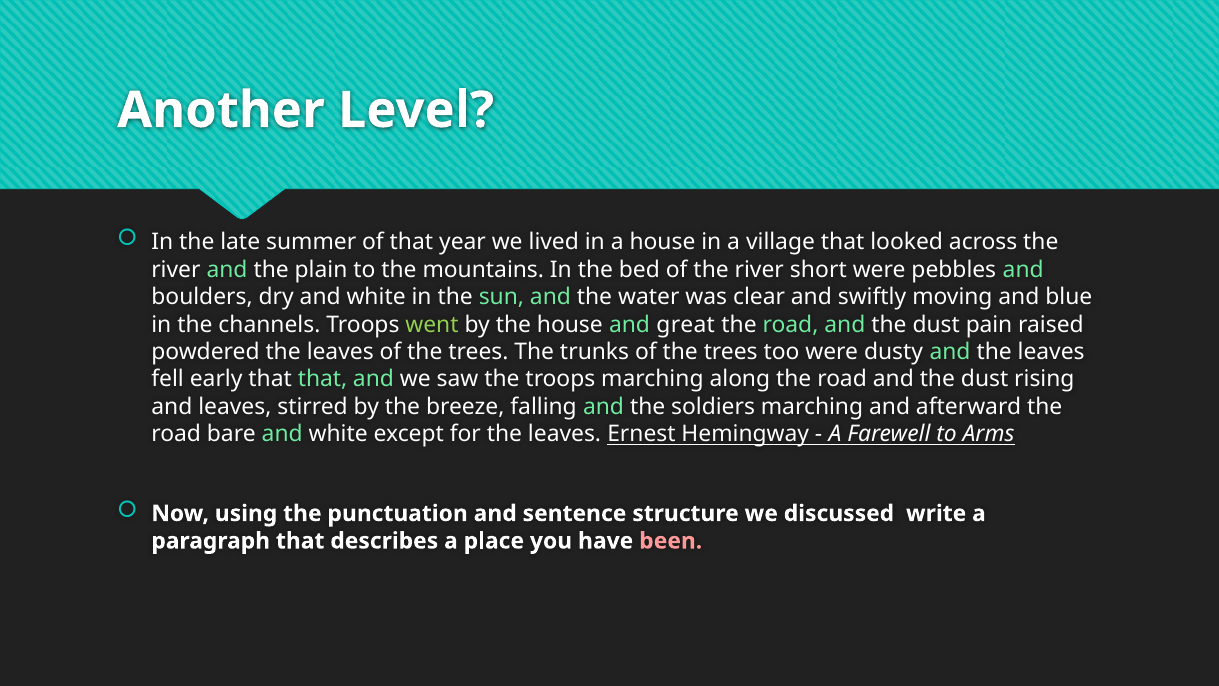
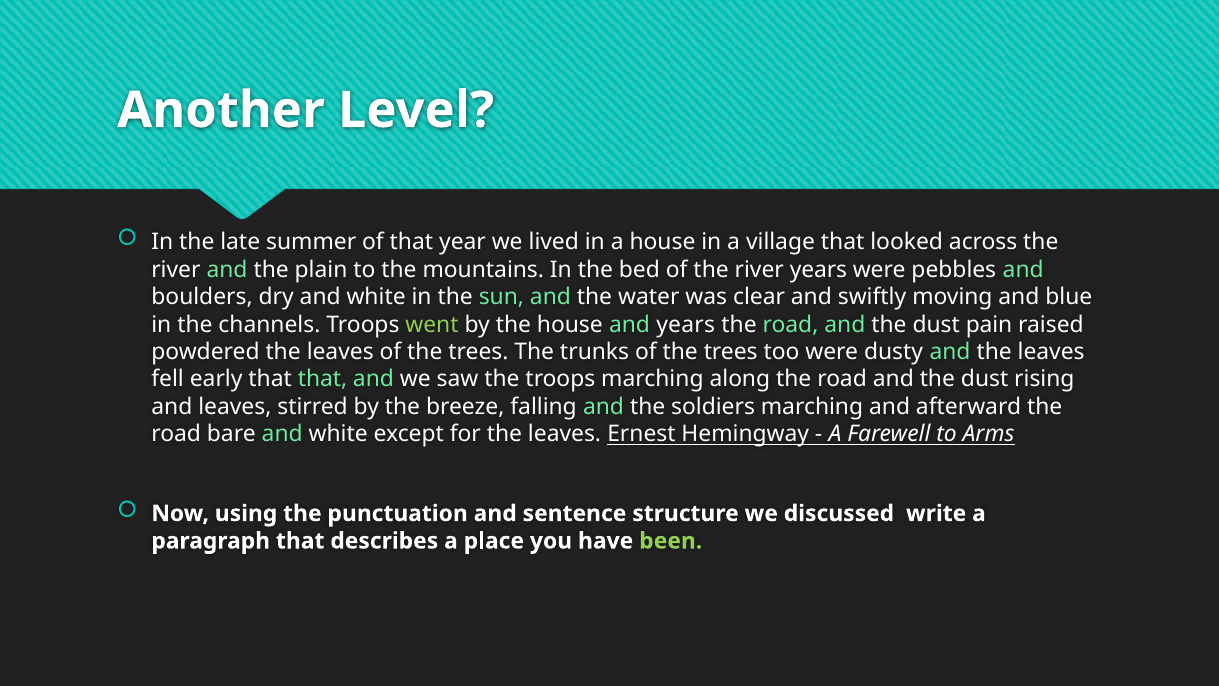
river short: short -> years (818, 269)
and great: great -> years (686, 324)
been colour: pink -> light green (671, 541)
